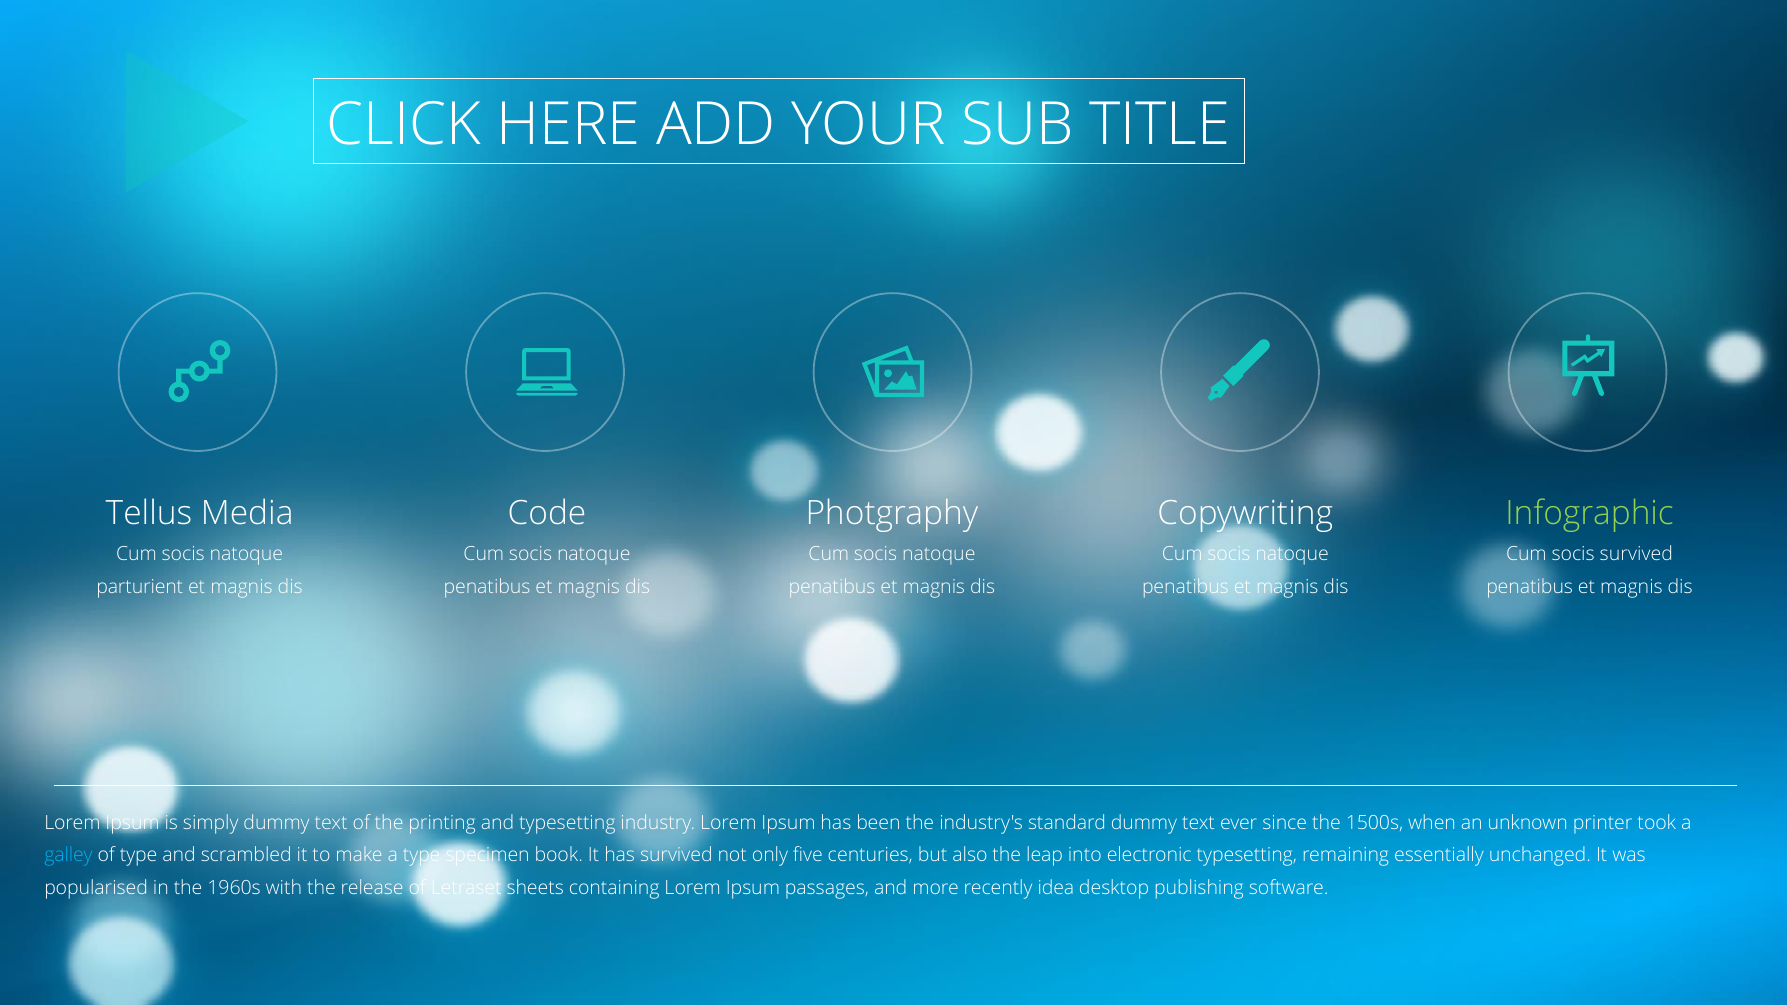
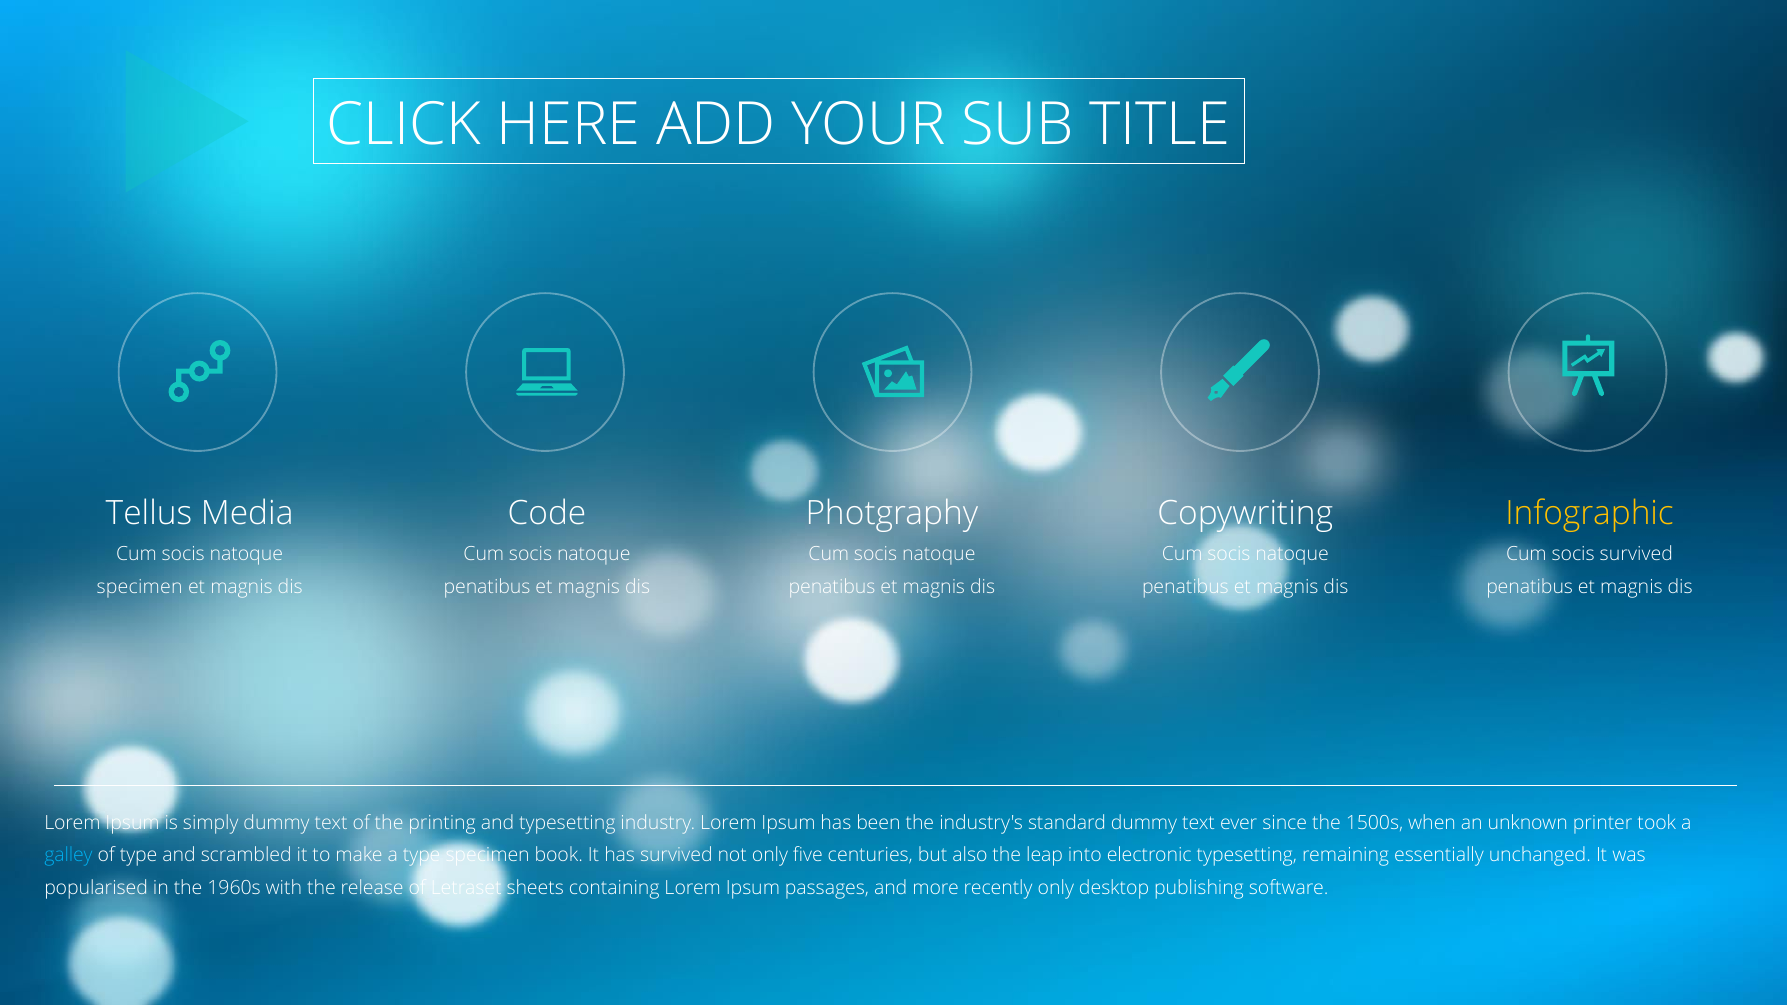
Infographic colour: light green -> yellow (1590, 513)
parturient: parturient -> specimen (140, 587)
recently idea: idea -> only (1056, 888)
